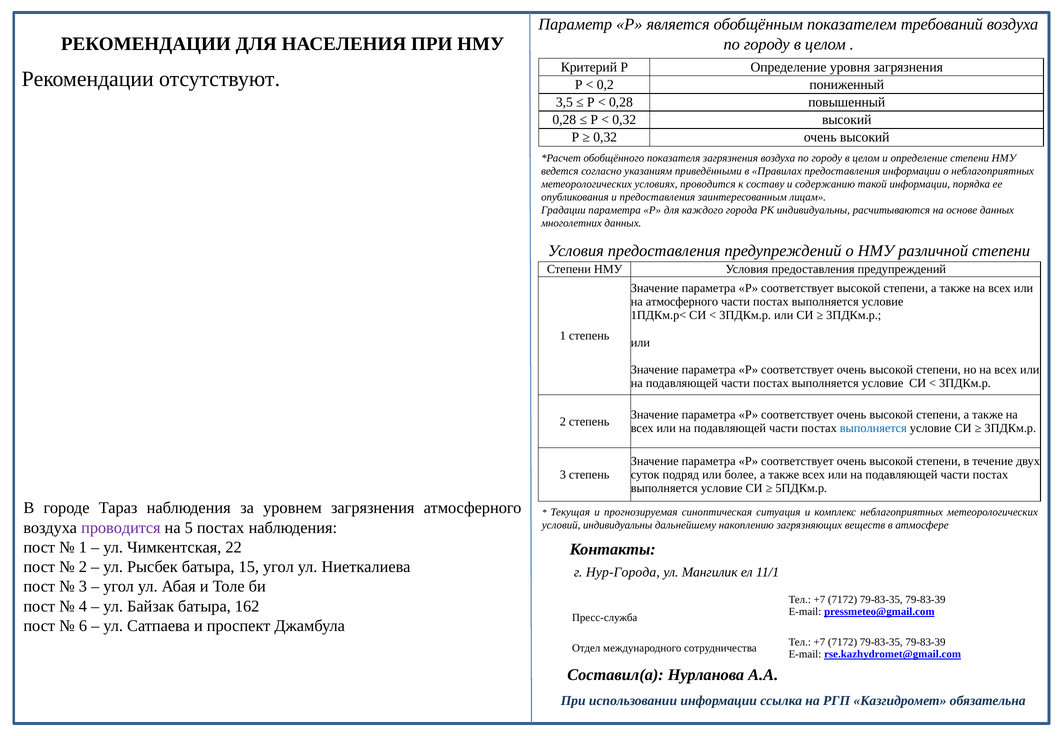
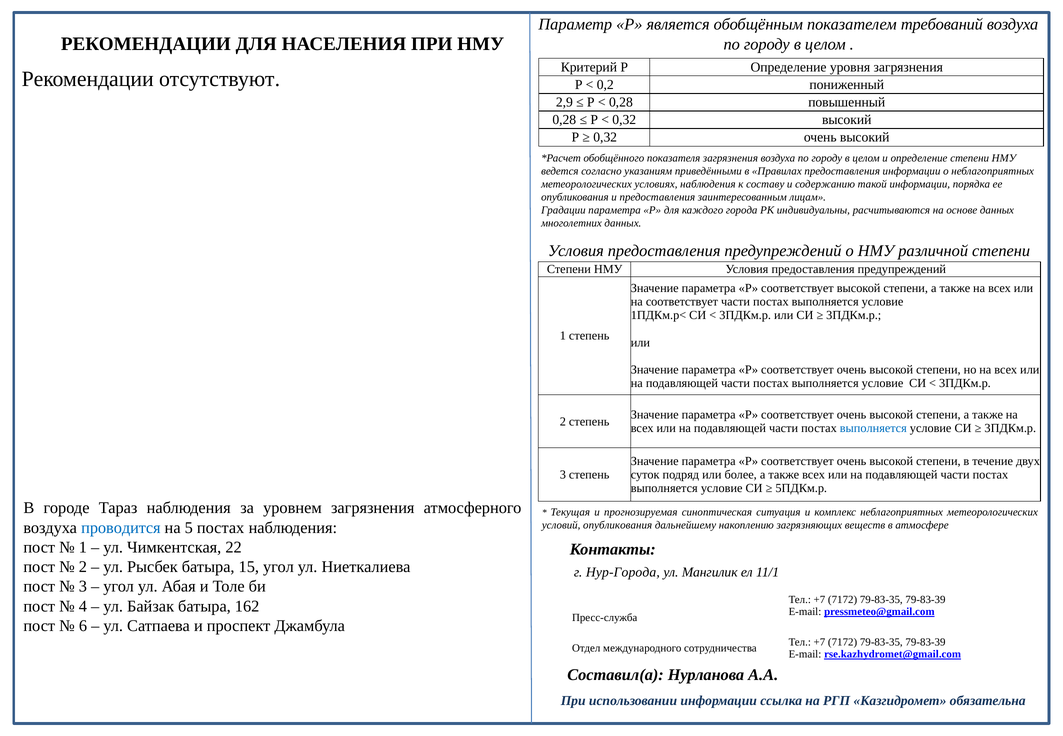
3,5: 3,5 -> 2,9 (564, 102)
условиях проводится: проводится -> наблюдения (708, 184)
на атмосферного: атмосферного -> соответствует (682, 302)
проводится colour: purple -> blue (121, 528)
условий индивидуальны: индивидуальны -> опубликования (618, 525)
